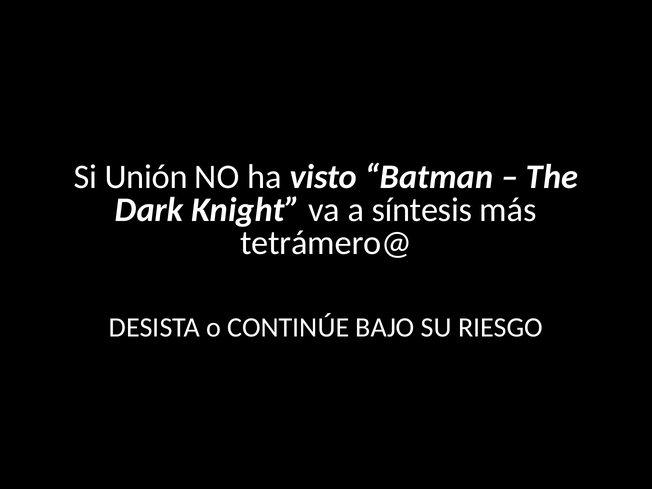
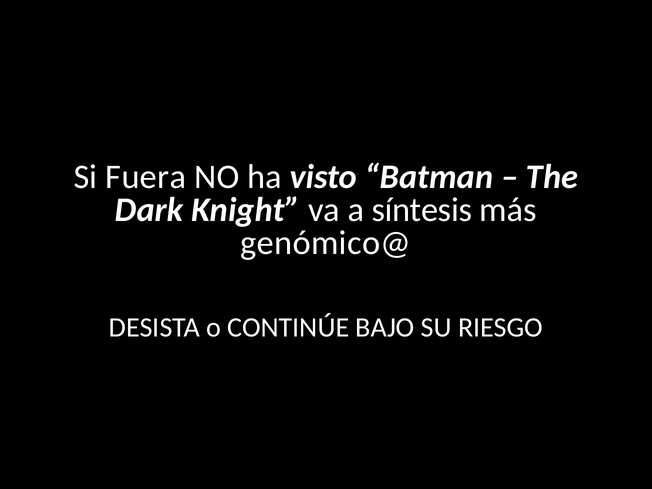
Unión: Unión -> Fuera (146, 177)
tetrámero@: tetrámero@ -> genómico@ (326, 243)
